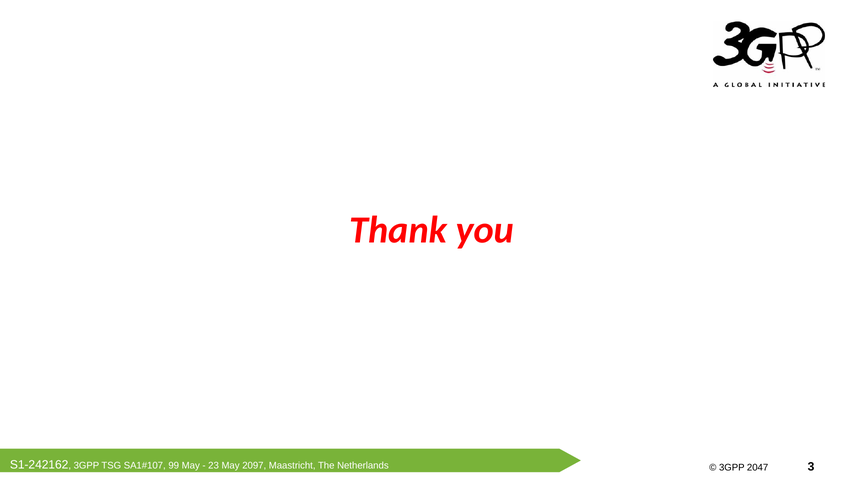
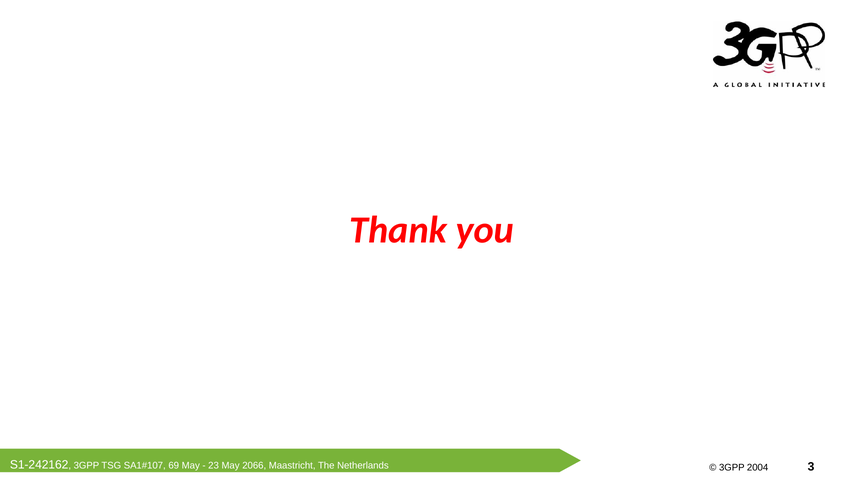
99: 99 -> 69 (174, 465)
2097: 2097 -> 2066 (254, 465)
2047: 2047 -> 2004 (758, 467)
